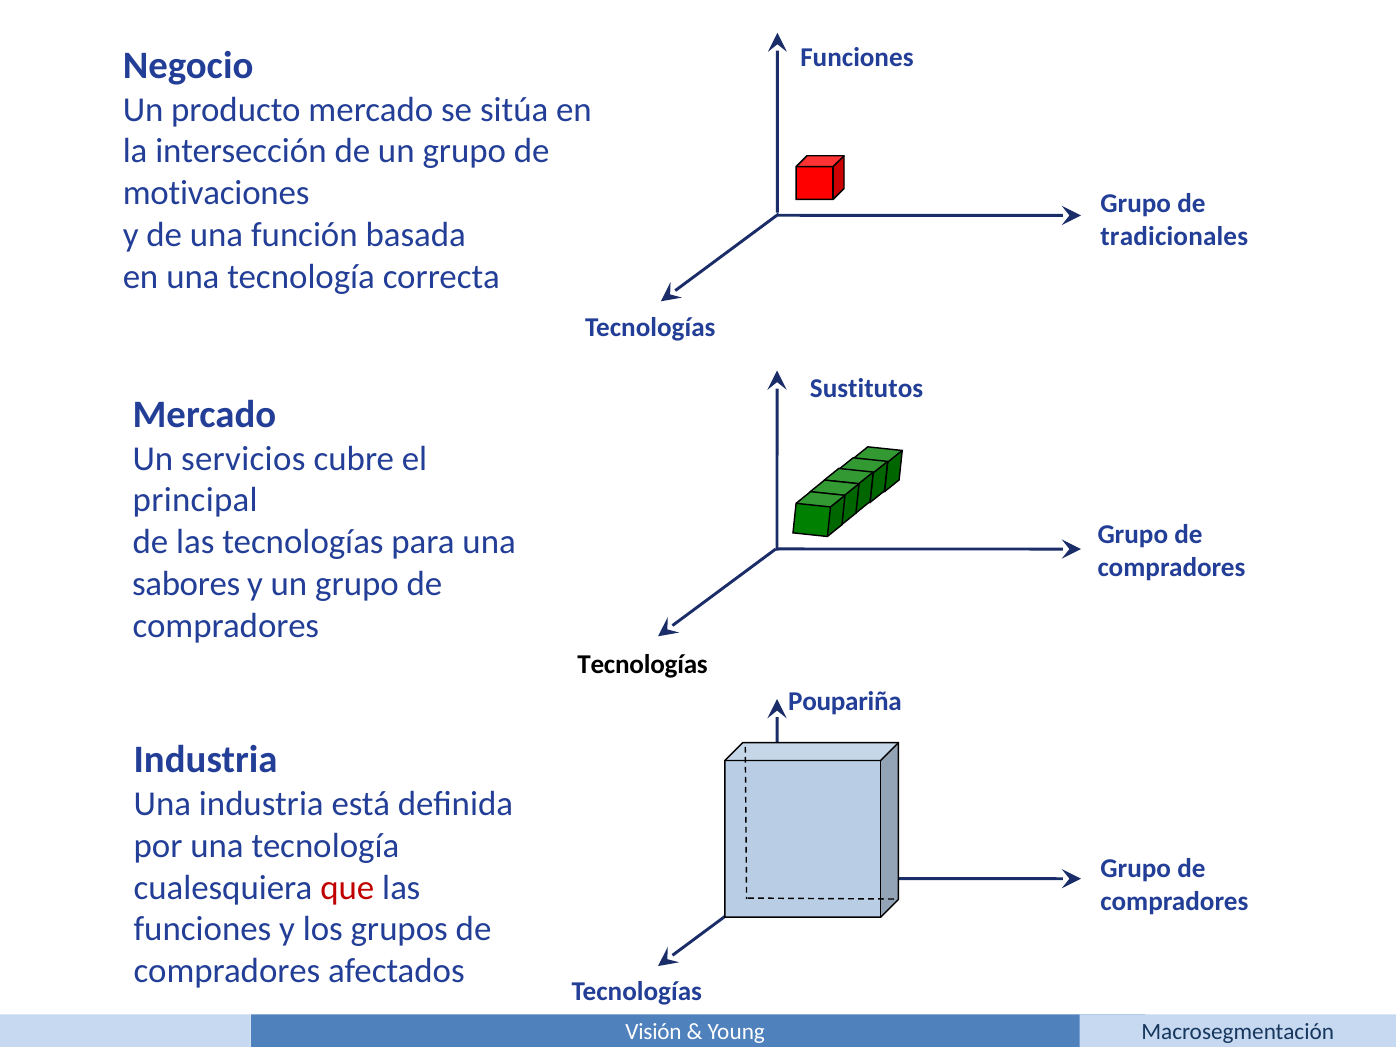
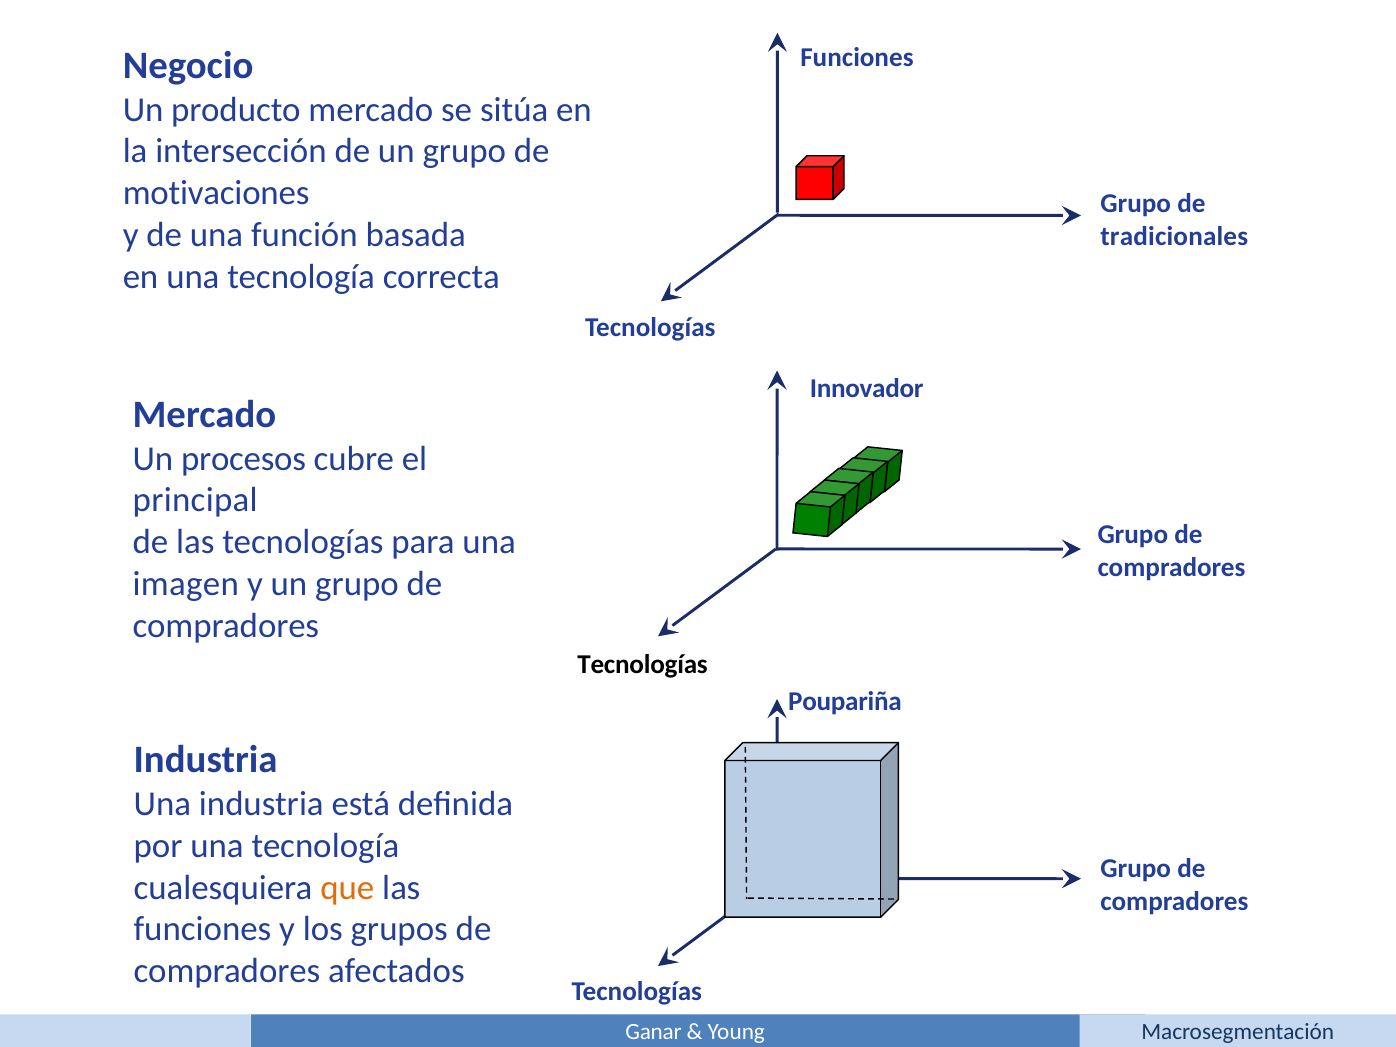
Sustitutos: Sustitutos -> Innovador (867, 389)
servicios: servicios -> procesos (244, 459)
sabores: sabores -> imagen (186, 584)
que colour: red -> orange (347, 888)
Visión: Visión -> Ganar (654, 1032)
